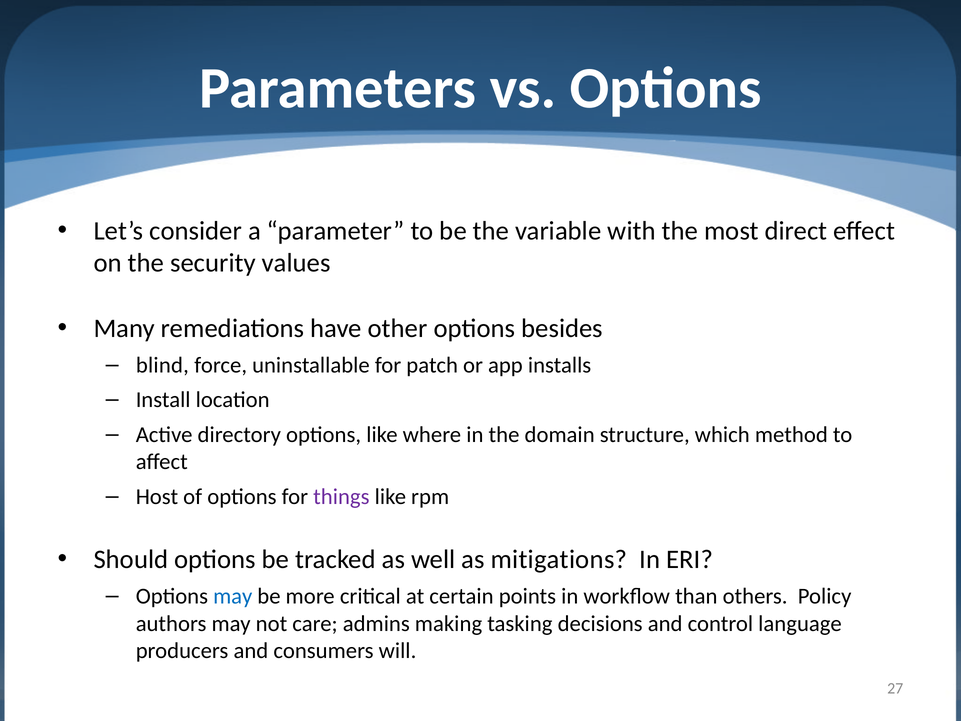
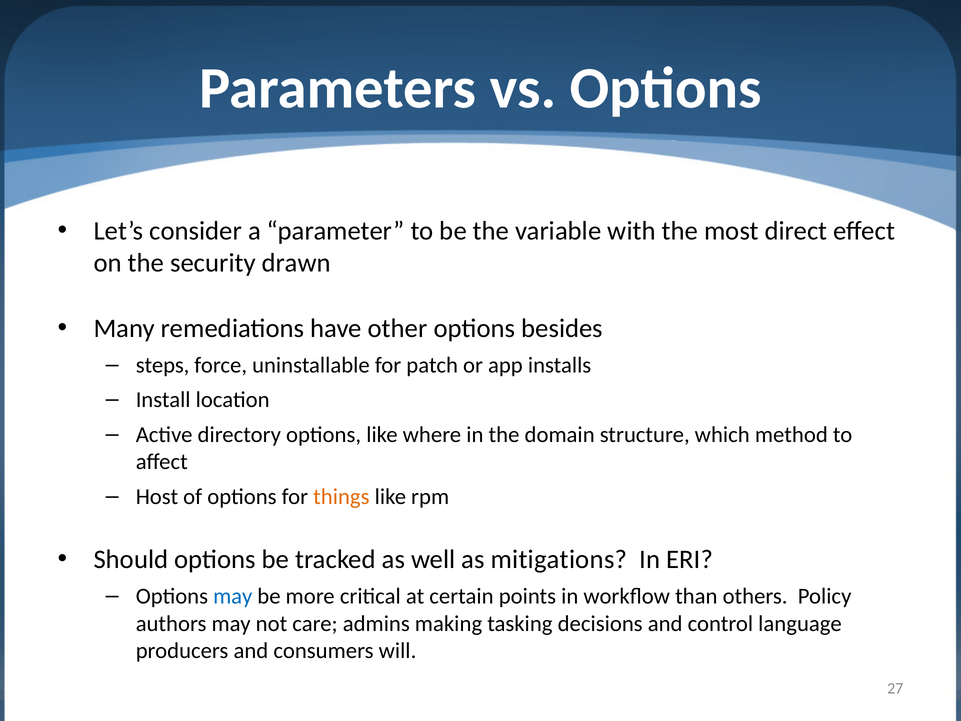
values: values -> drawn (296, 263)
blind: blind -> steps (163, 365)
things colour: purple -> orange (341, 496)
